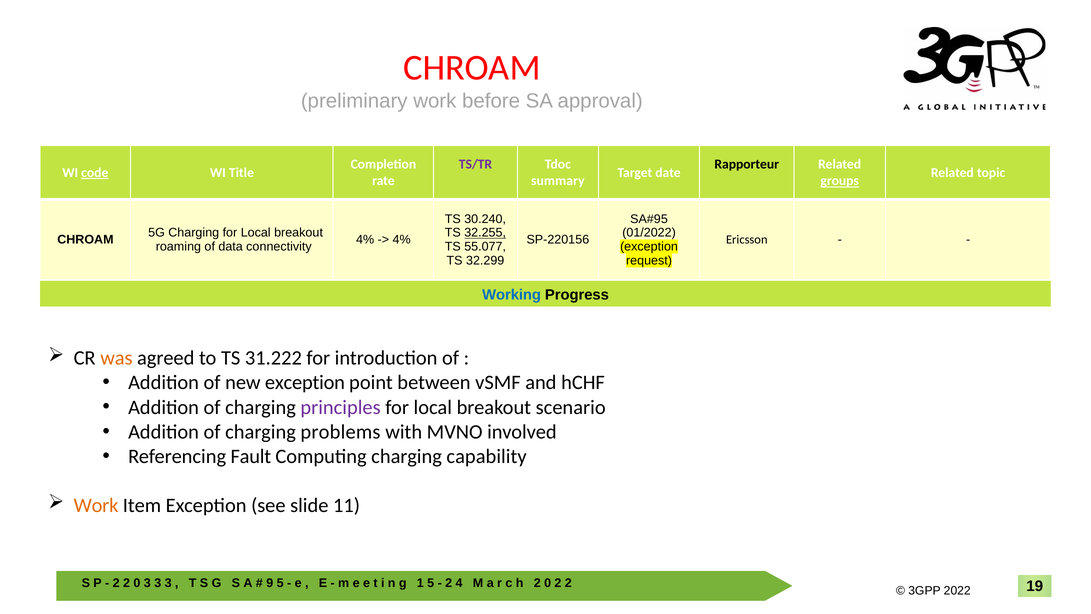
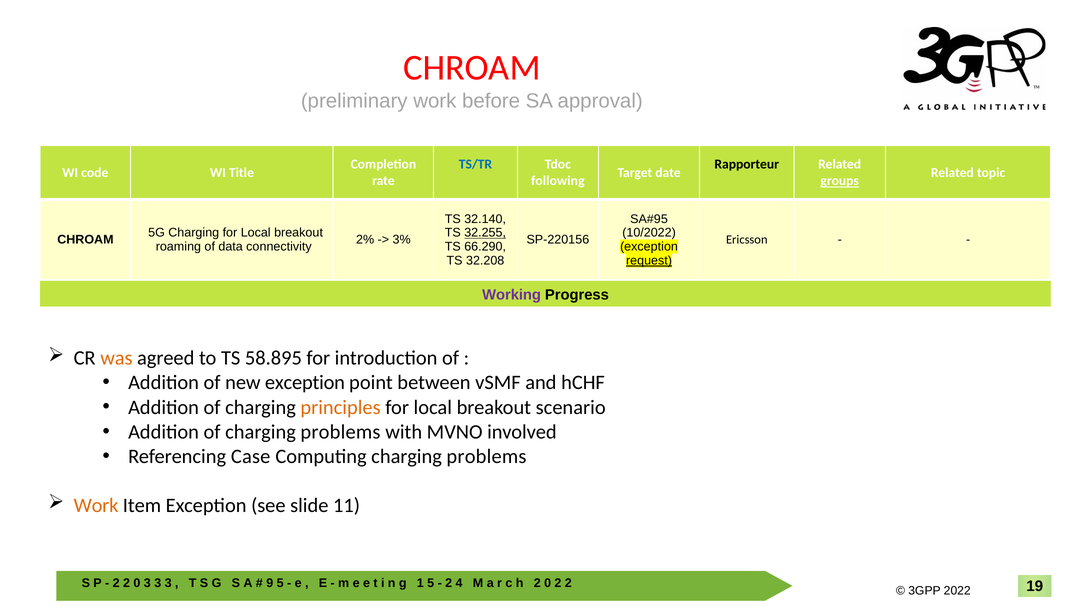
TS/TR colour: purple -> blue (475, 164)
code underline: present -> none (95, 173)
summary: summary -> following (558, 181)
30.240: 30.240 -> 32.140 (485, 219)
01/2022: 01/2022 -> 10/2022 (649, 233)
4%: 4% -> 2% (365, 240)
4%: 4% -> 3% (402, 240)
55.077: 55.077 -> 66.290 (485, 247)
32.299: 32.299 -> 32.208 (485, 261)
request underline: none -> present (649, 261)
Working colour: blue -> purple (512, 295)
31.222: 31.222 -> 58.895 (273, 358)
principles colour: purple -> orange (341, 407)
Fault: Fault -> Case (251, 456)
Computing charging capability: capability -> problems (486, 456)
